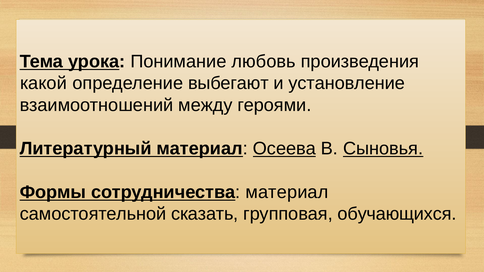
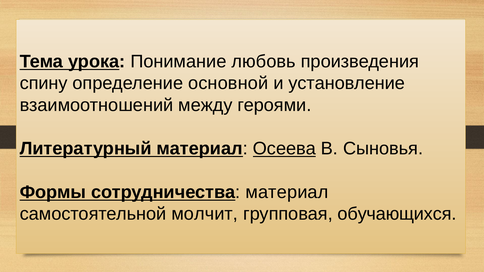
какой: какой -> спину (44, 83)
выбегают: выбегают -> основной (228, 83)
Сыновья underline: present -> none (383, 149)
сказать: сказать -> молчит (205, 214)
